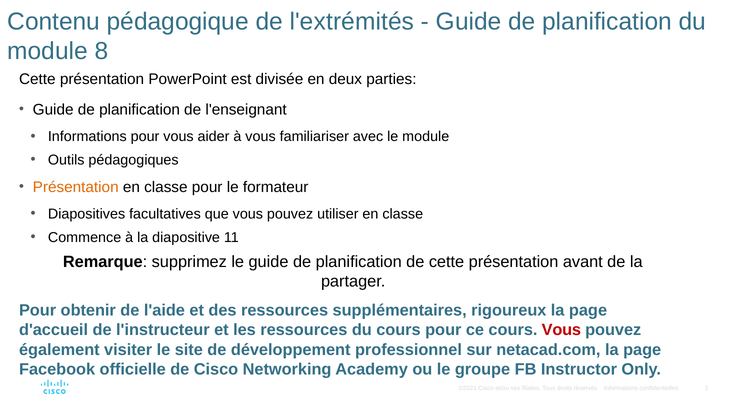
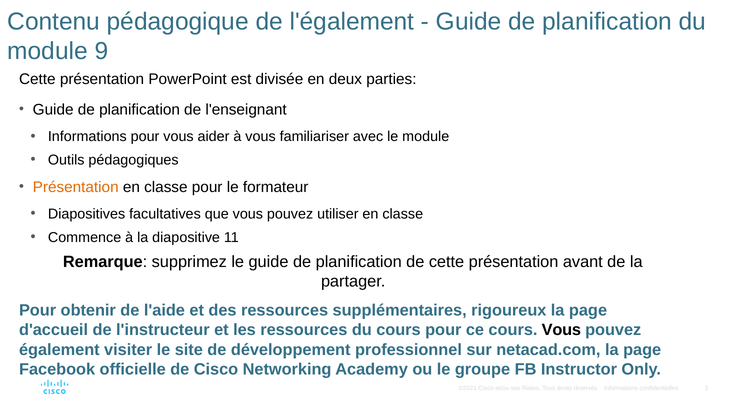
l'extrémités: l'extrémités -> l'également (352, 22)
8: 8 -> 9 (101, 51)
Vous colour: red -> black (561, 330)
